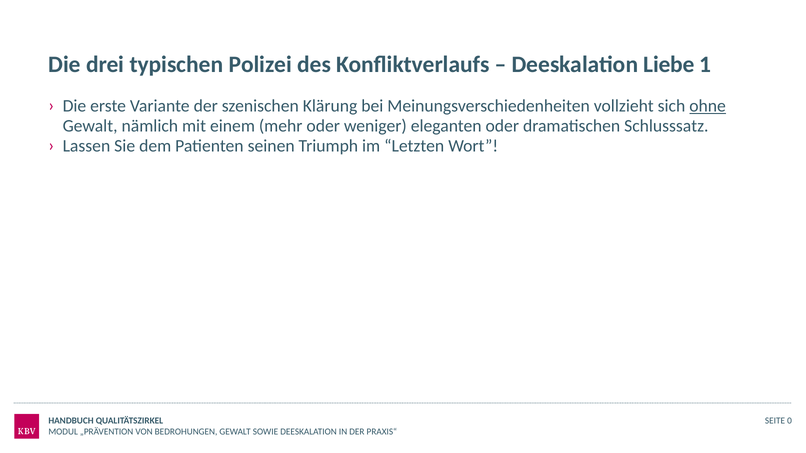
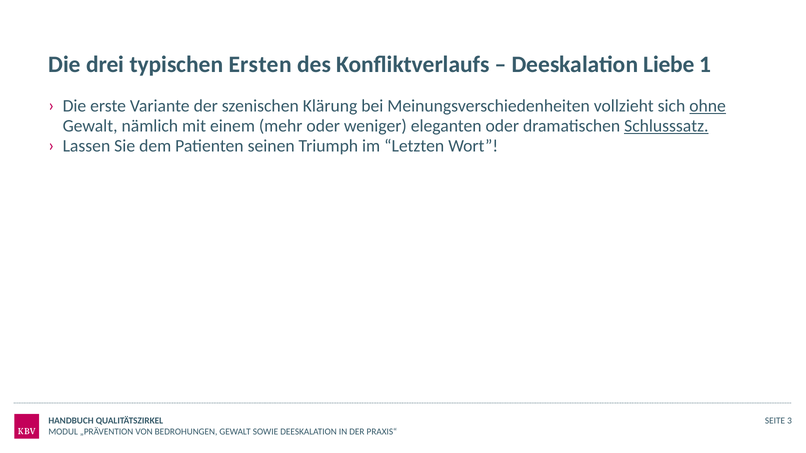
Polizei: Polizei -> Ersten (260, 65)
Schlusssatz underline: none -> present (666, 126)
0: 0 -> 3 (789, 421)
